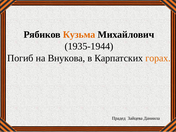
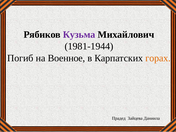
Кузьма colour: orange -> purple (79, 35)
1935-1944: 1935-1944 -> 1981-1944 (89, 46)
Внукова: Внукова -> Военное (66, 58)
